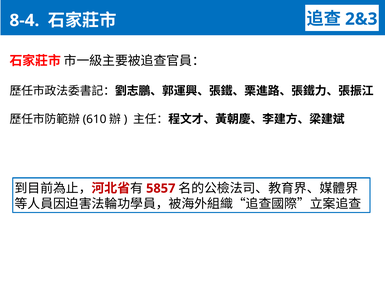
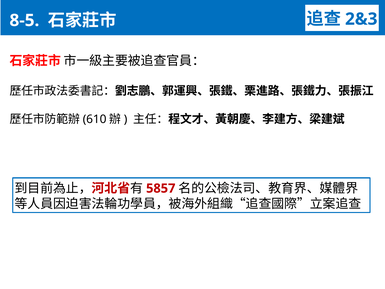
8-4: 8-4 -> 8-5 (24, 20)
